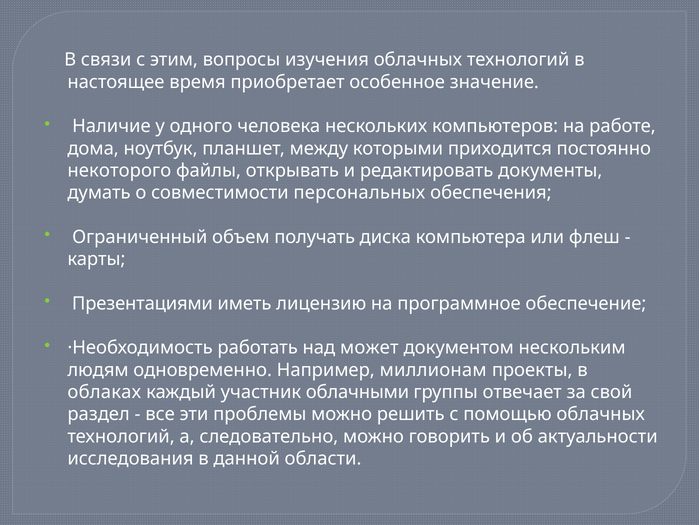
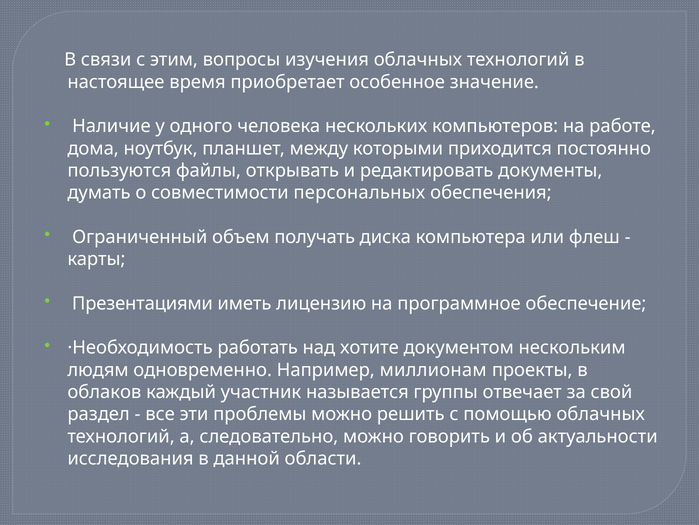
некоторого: некоторого -> пользуются (119, 170)
может: может -> хотите (369, 347)
облаках: облаках -> облаков (104, 392)
облачными: облачными -> называется (357, 392)
